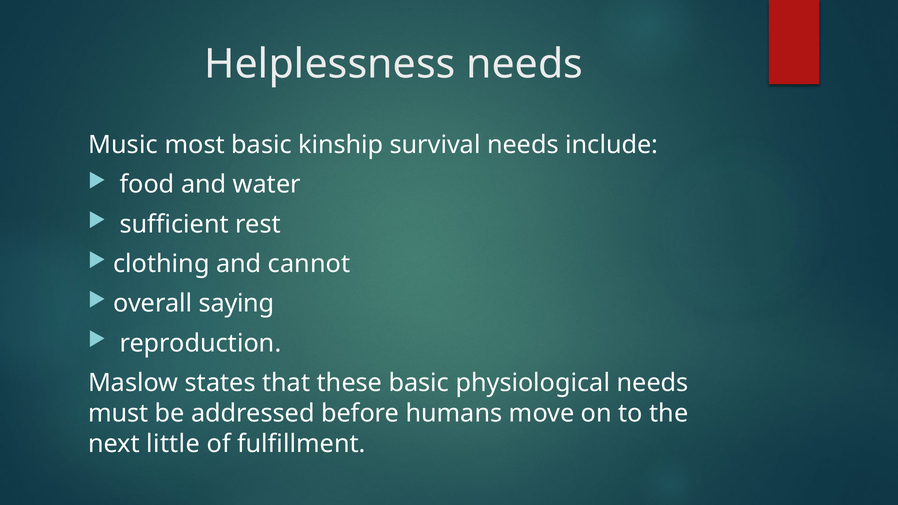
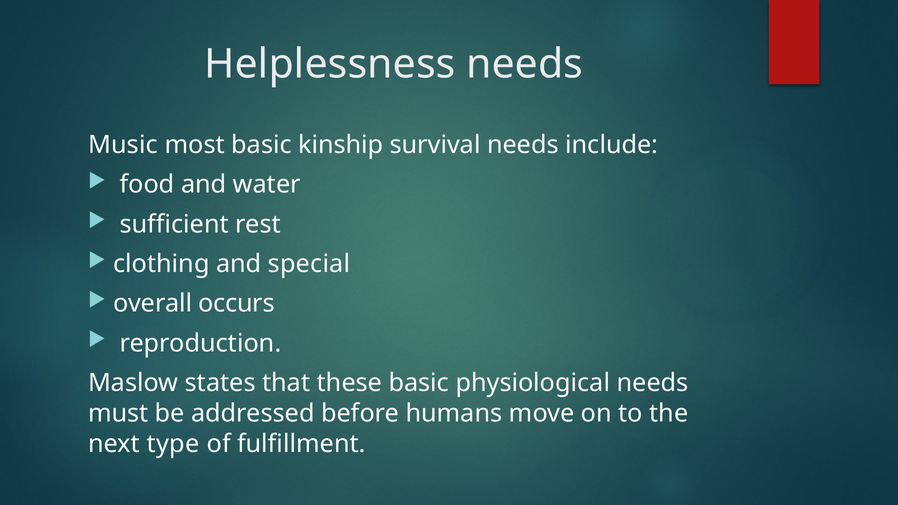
cannot: cannot -> special (309, 264)
saying: saying -> occurs (237, 304)
little: little -> type (173, 444)
